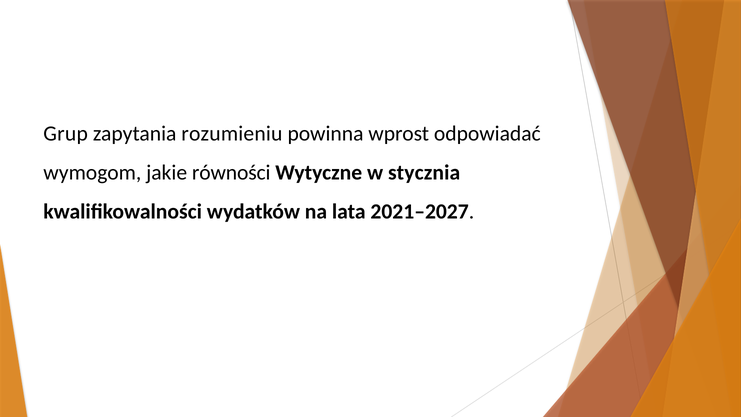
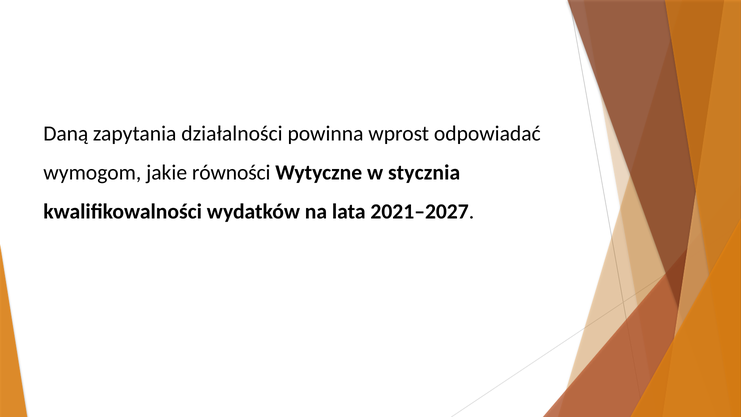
Grup: Grup -> Daną (66, 134)
rozumieniu: rozumieniu -> działalności (232, 134)
